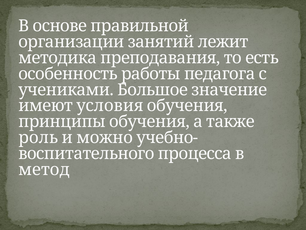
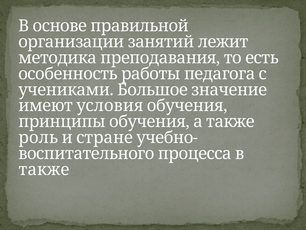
можно: можно -> стране (105, 137)
метод: метод -> также (44, 169)
